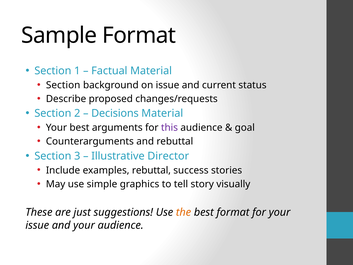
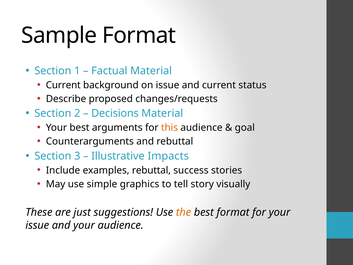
Section: Section -> Current (63, 85)
this colour: purple -> orange (169, 128)
Director: Director -> Impacts (168, 156)
